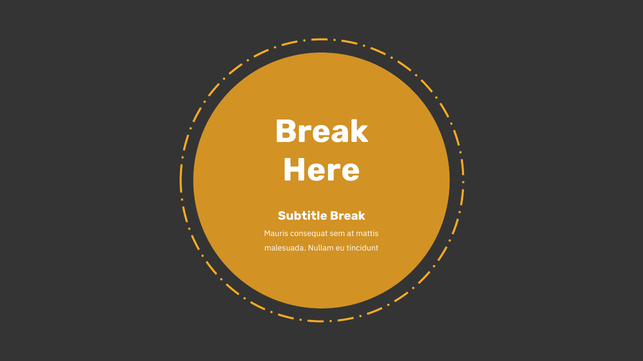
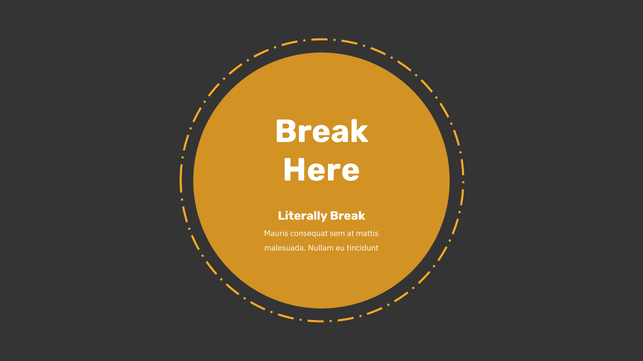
Subtitle: Subtitle -> Literally (303, 216)
